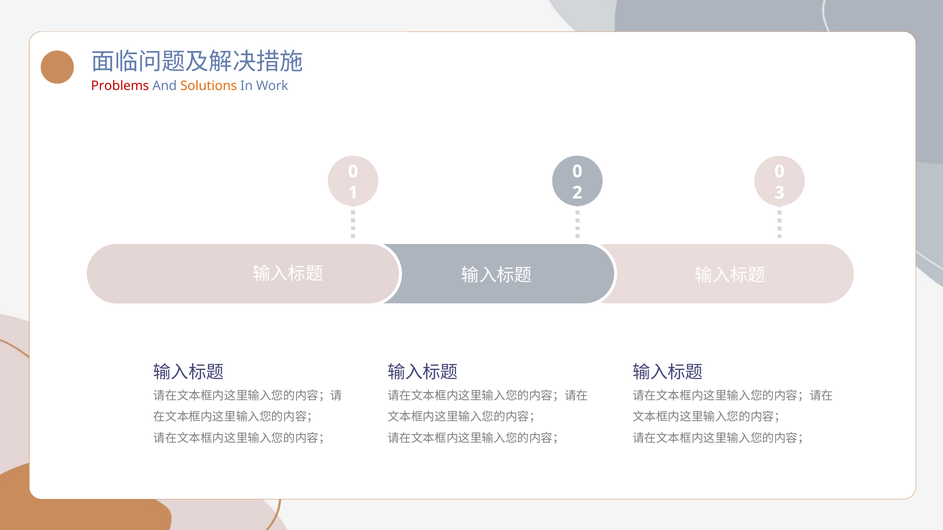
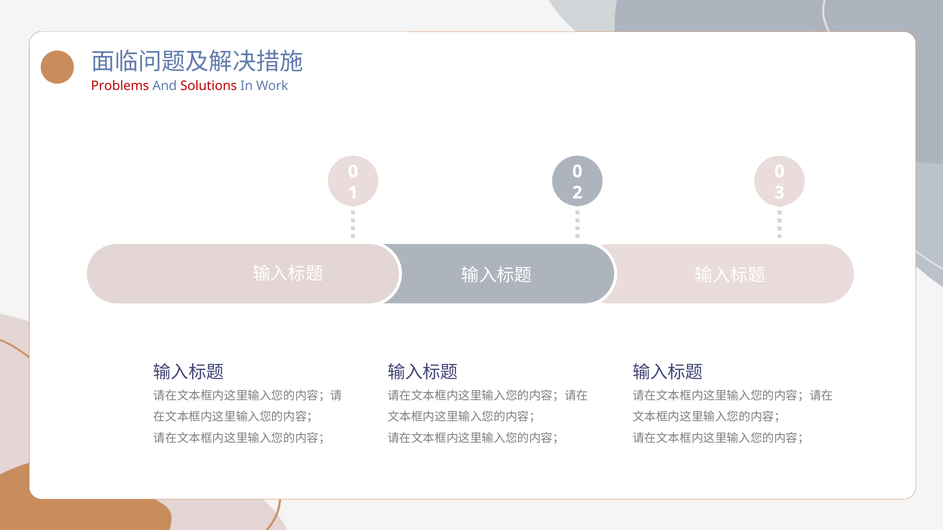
Solutions colour: orange -> red (209, 86)
